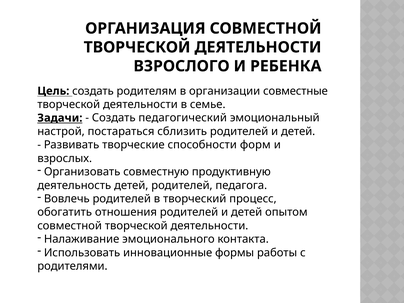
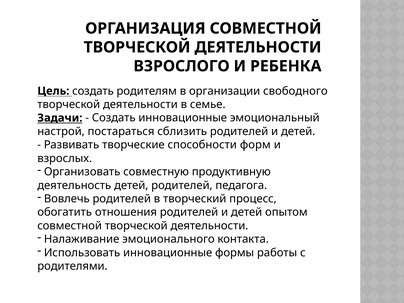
совместные: совместные -> свободного (295, 91)
Создать педагогический: педагогический -> инновационные (183, 118)
